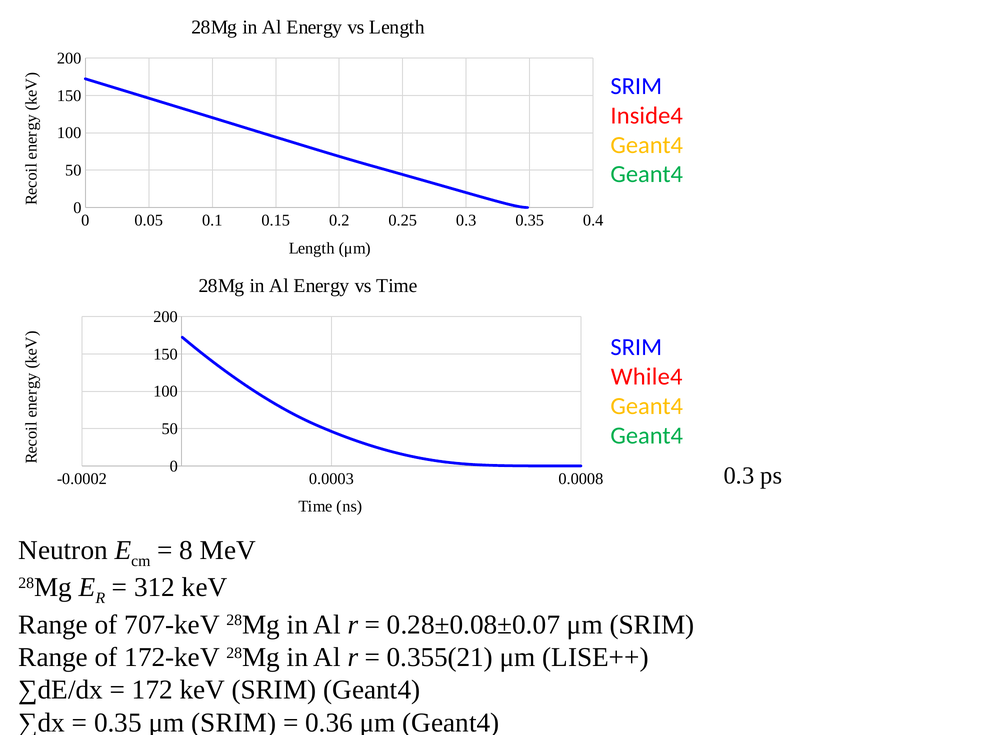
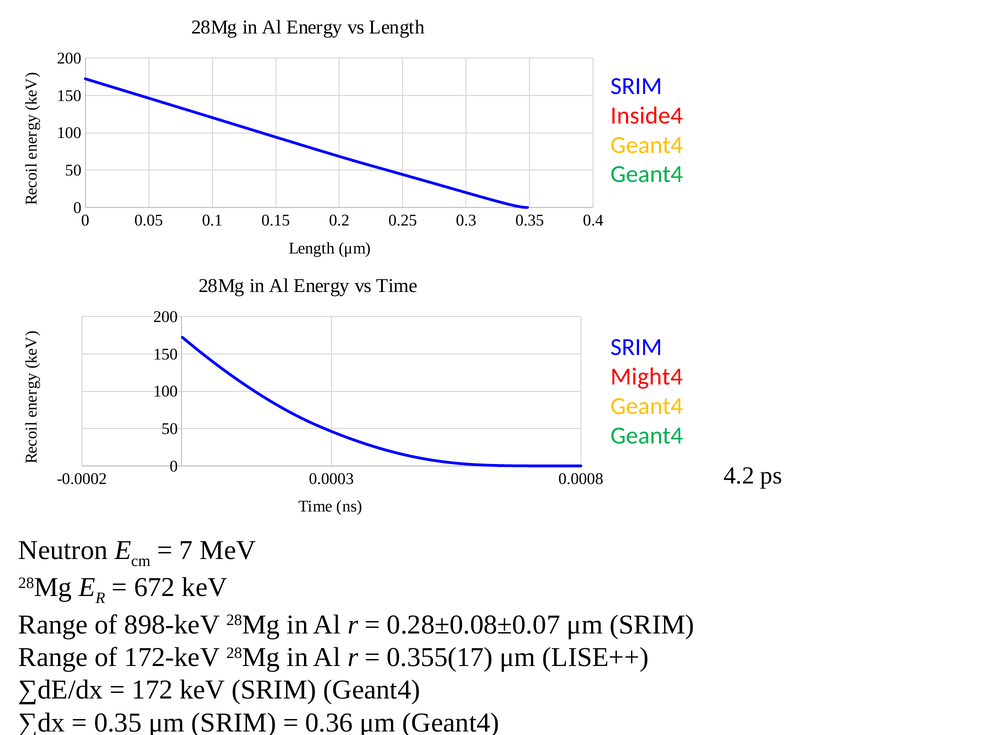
While4: While4 -> Might4 (647, 377)
0.3: 0.3 -> 4.2 (739, 476)
8: 8 -> 7 (186, 551)
312: 312 -> 672 (155, 588)
707-keV: 707-keV -> 898-keV (172, 625)
0.355(21: 0.355(21 -> 0.355(17 (440, 658)
